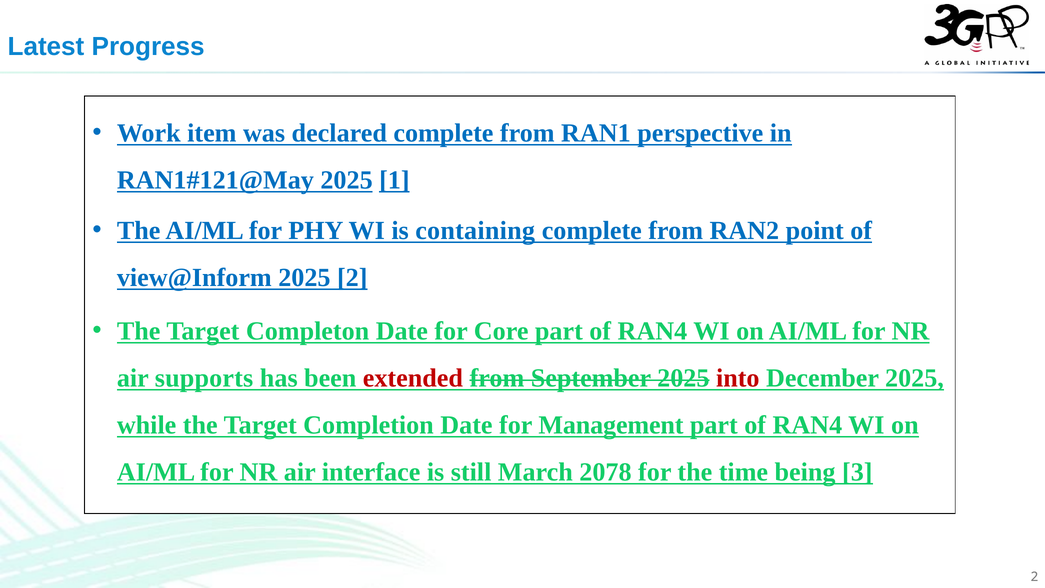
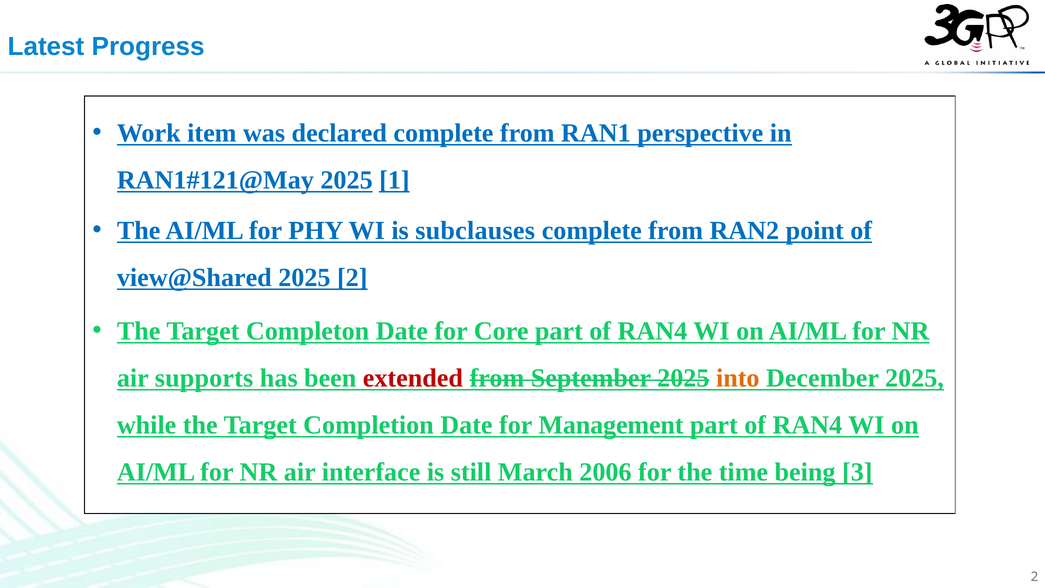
containing: containing -> subclauses (475, 231)
view@Inform: view@Inform -> view@Shared (194, 278)
into colour: red -> orange (738, 378)
2078: 2078 -> 2006 (605, 472)
